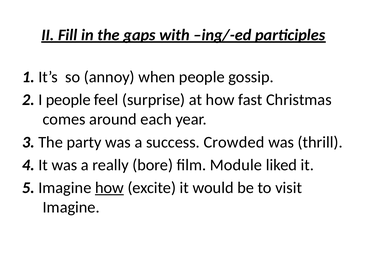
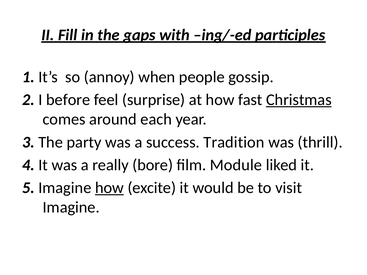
I people: people -> before (68, 100)
Christmas underline: none -> present (299, 100)
Crowded: Crowded -> Tradition (234, 142)
